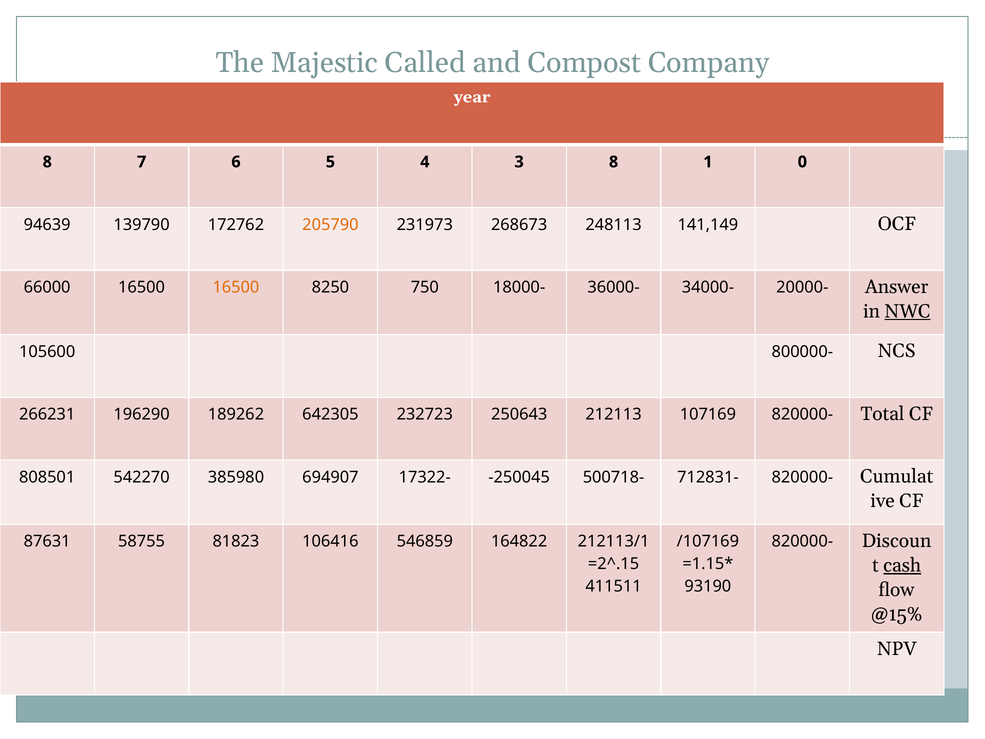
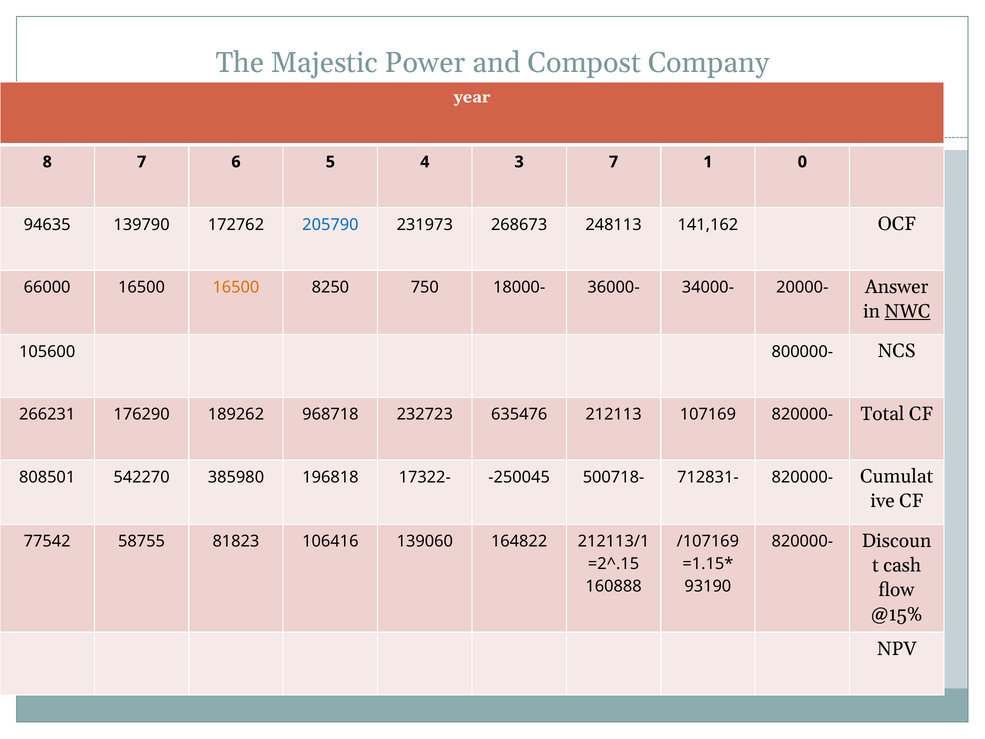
Called: Called -> Power (425, 63)
3 8: 8 -> 7 (614, 162)
94639: 94639 -> 94635 (47, 225)
205790 colour: orange -> blue (330, 225)
141,149: 141,149 -> 141,162 (708, 225)
196290: 196290 -> 176290 (142, 414)
642305: 642305 -> 968718 (330, 414)
250643: 250643 -> 635476 (519, 414)
694907: 694907 -> 196818 (330, 477)
87631: 87631 -> 77542 (47, 541)
546859: 546859 -> 139060 (425, 541)
cash underline: present -> none (902, 565)
411511: 411511 -> 160888 (614, 586)
